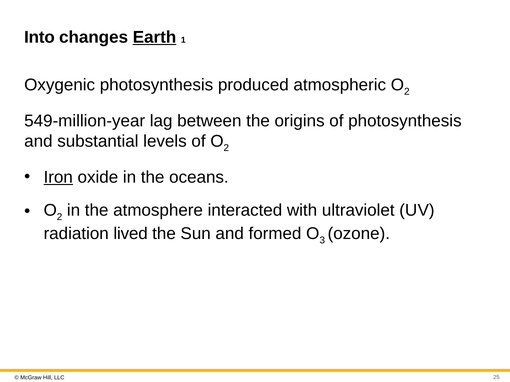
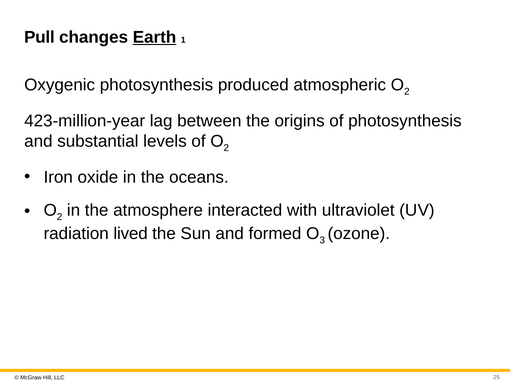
Into: Into -> Pull (39, 37)
549-million-year: 549-million-year -> 423-million-year (85, 121)
Iron underline: present -> none (58, 177)
